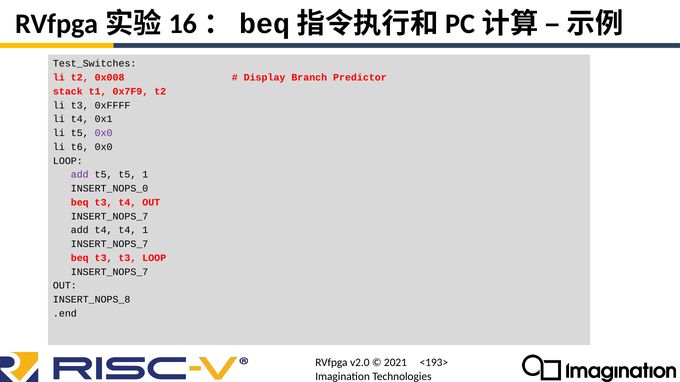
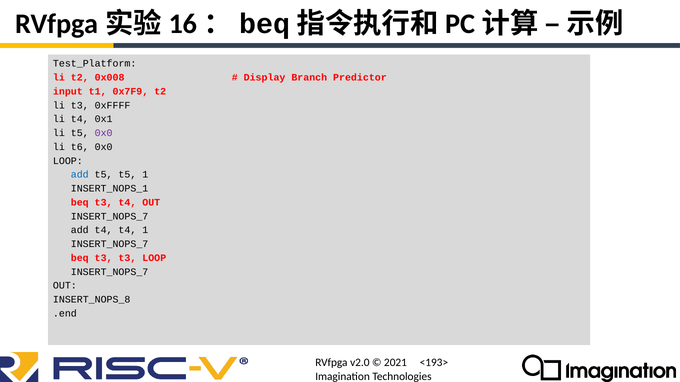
Test_Switches: Test_Switches -> Test_Platform (95, 64)
stack: stack -> input (68, 92)
add colour: purple -> blue (80, 175)
INSERT_NOPS_0: INSERT_NOPS_0 -> INSERT_NOPS_1 (110, 189)
